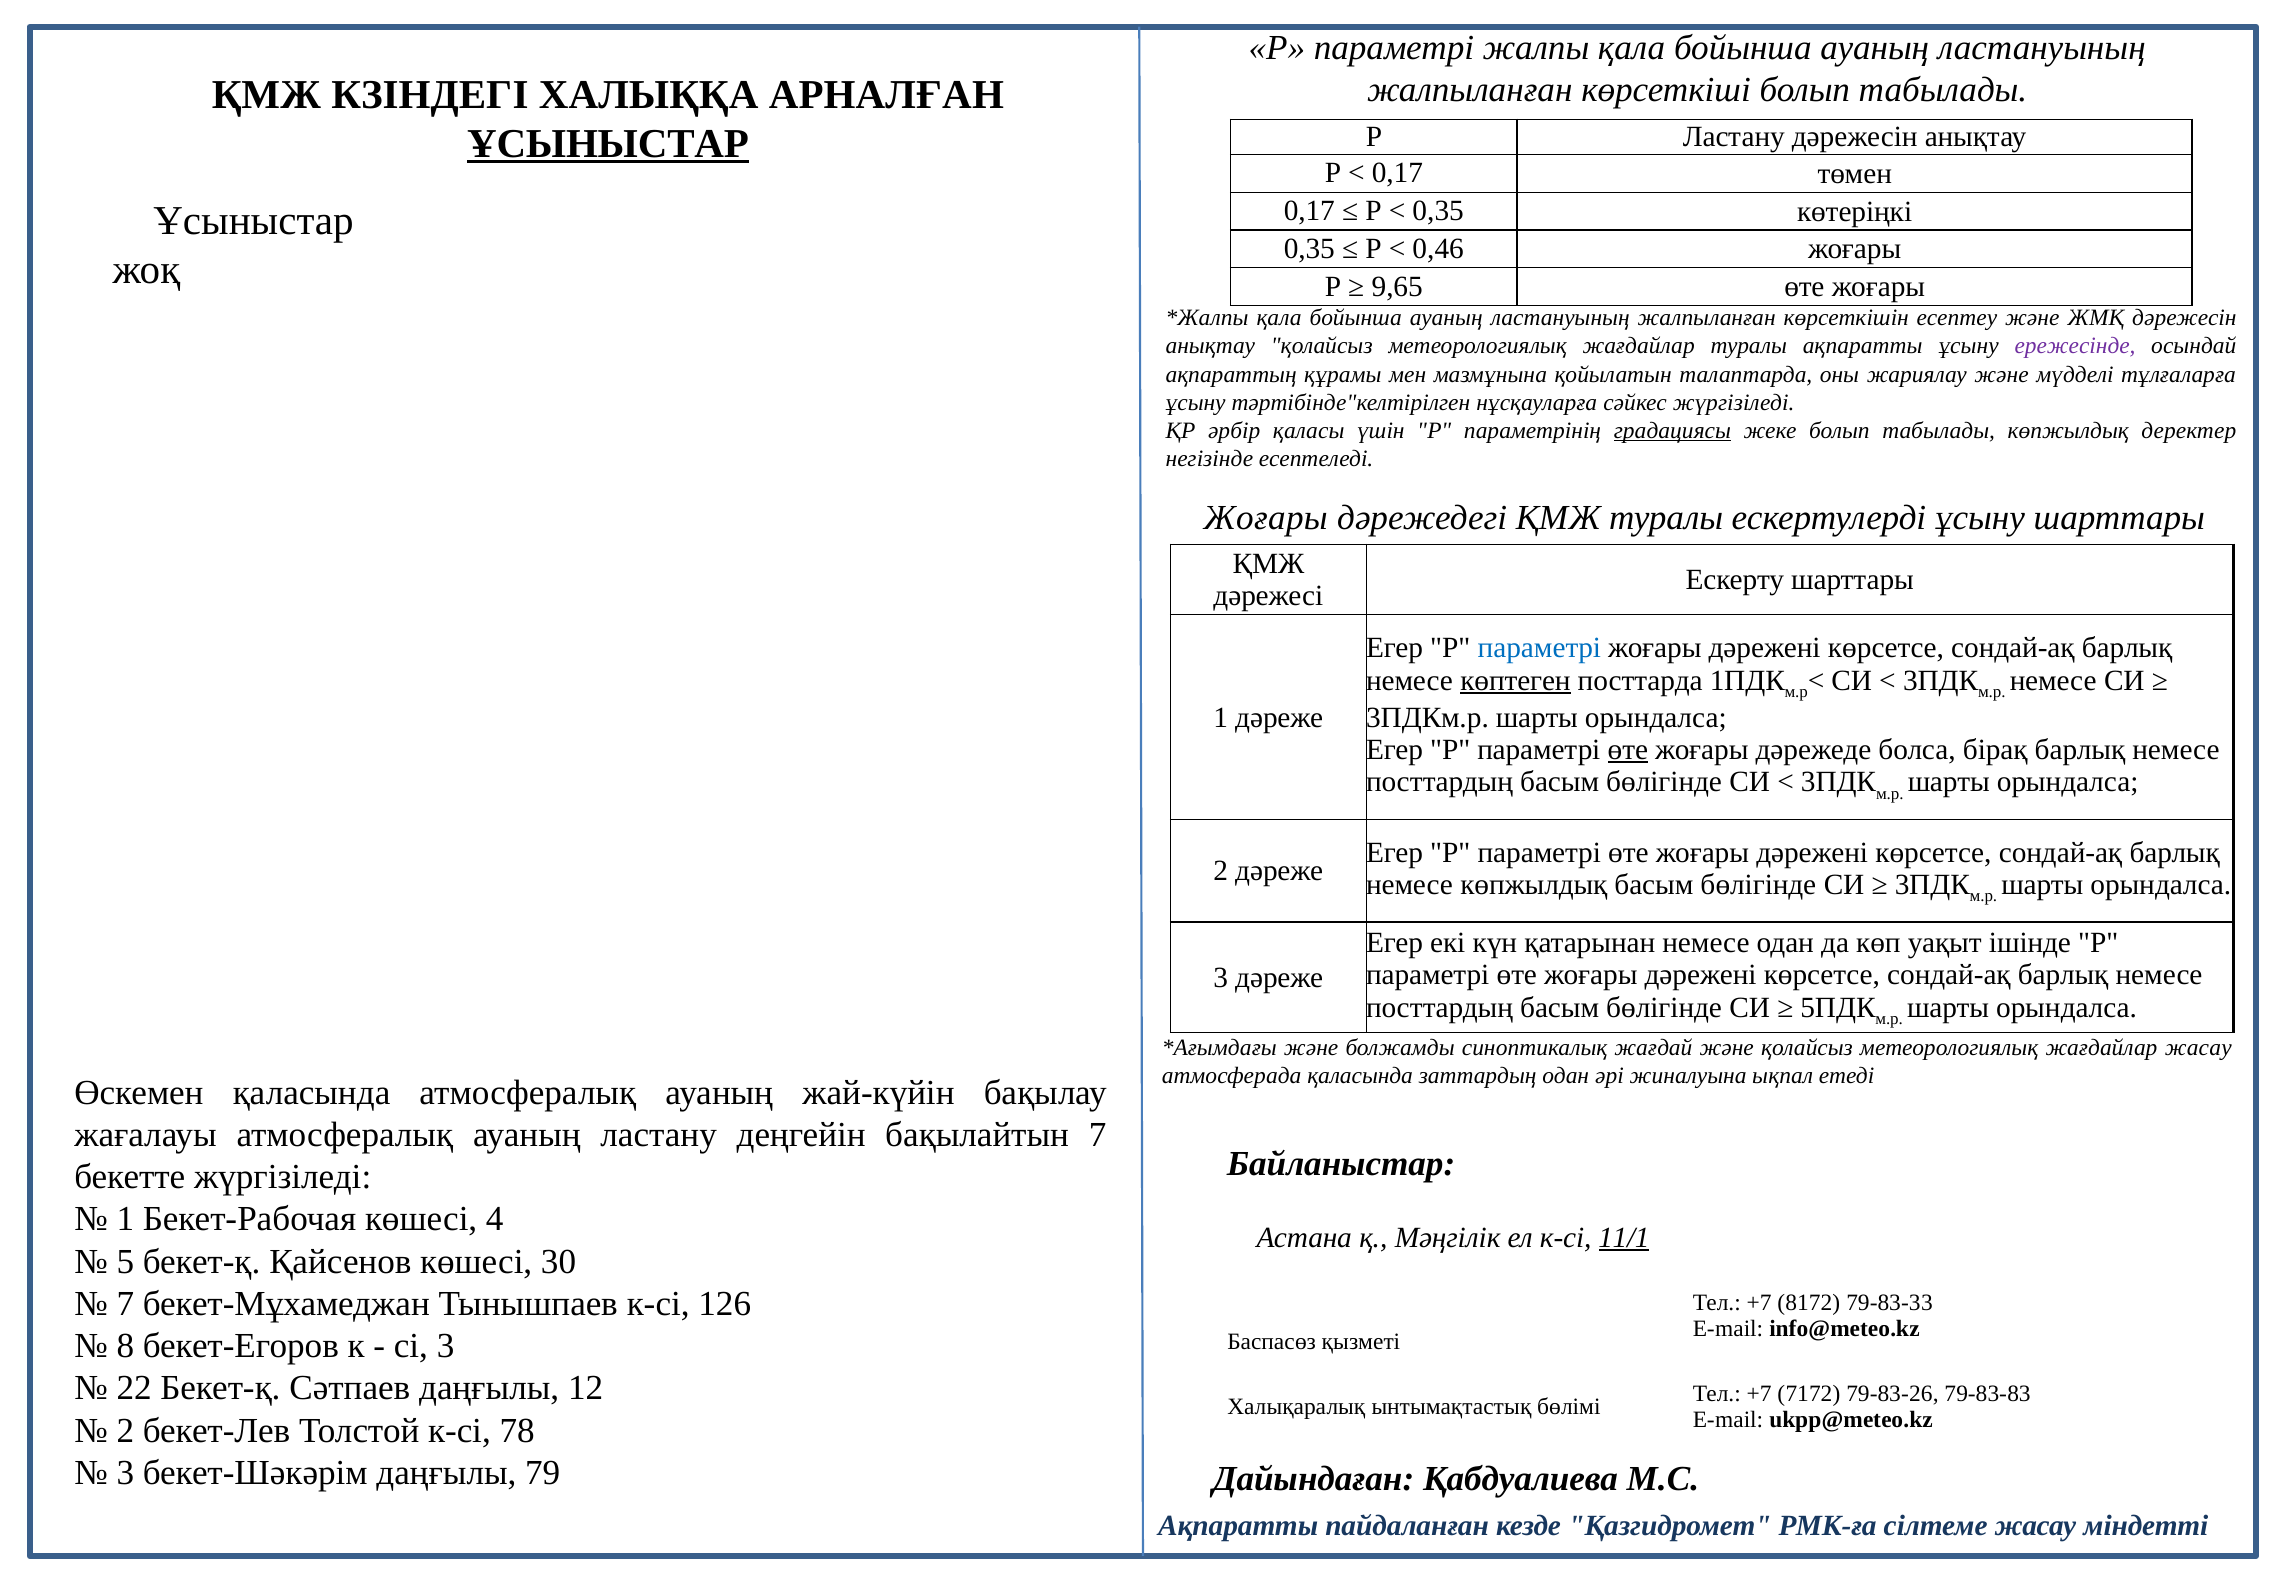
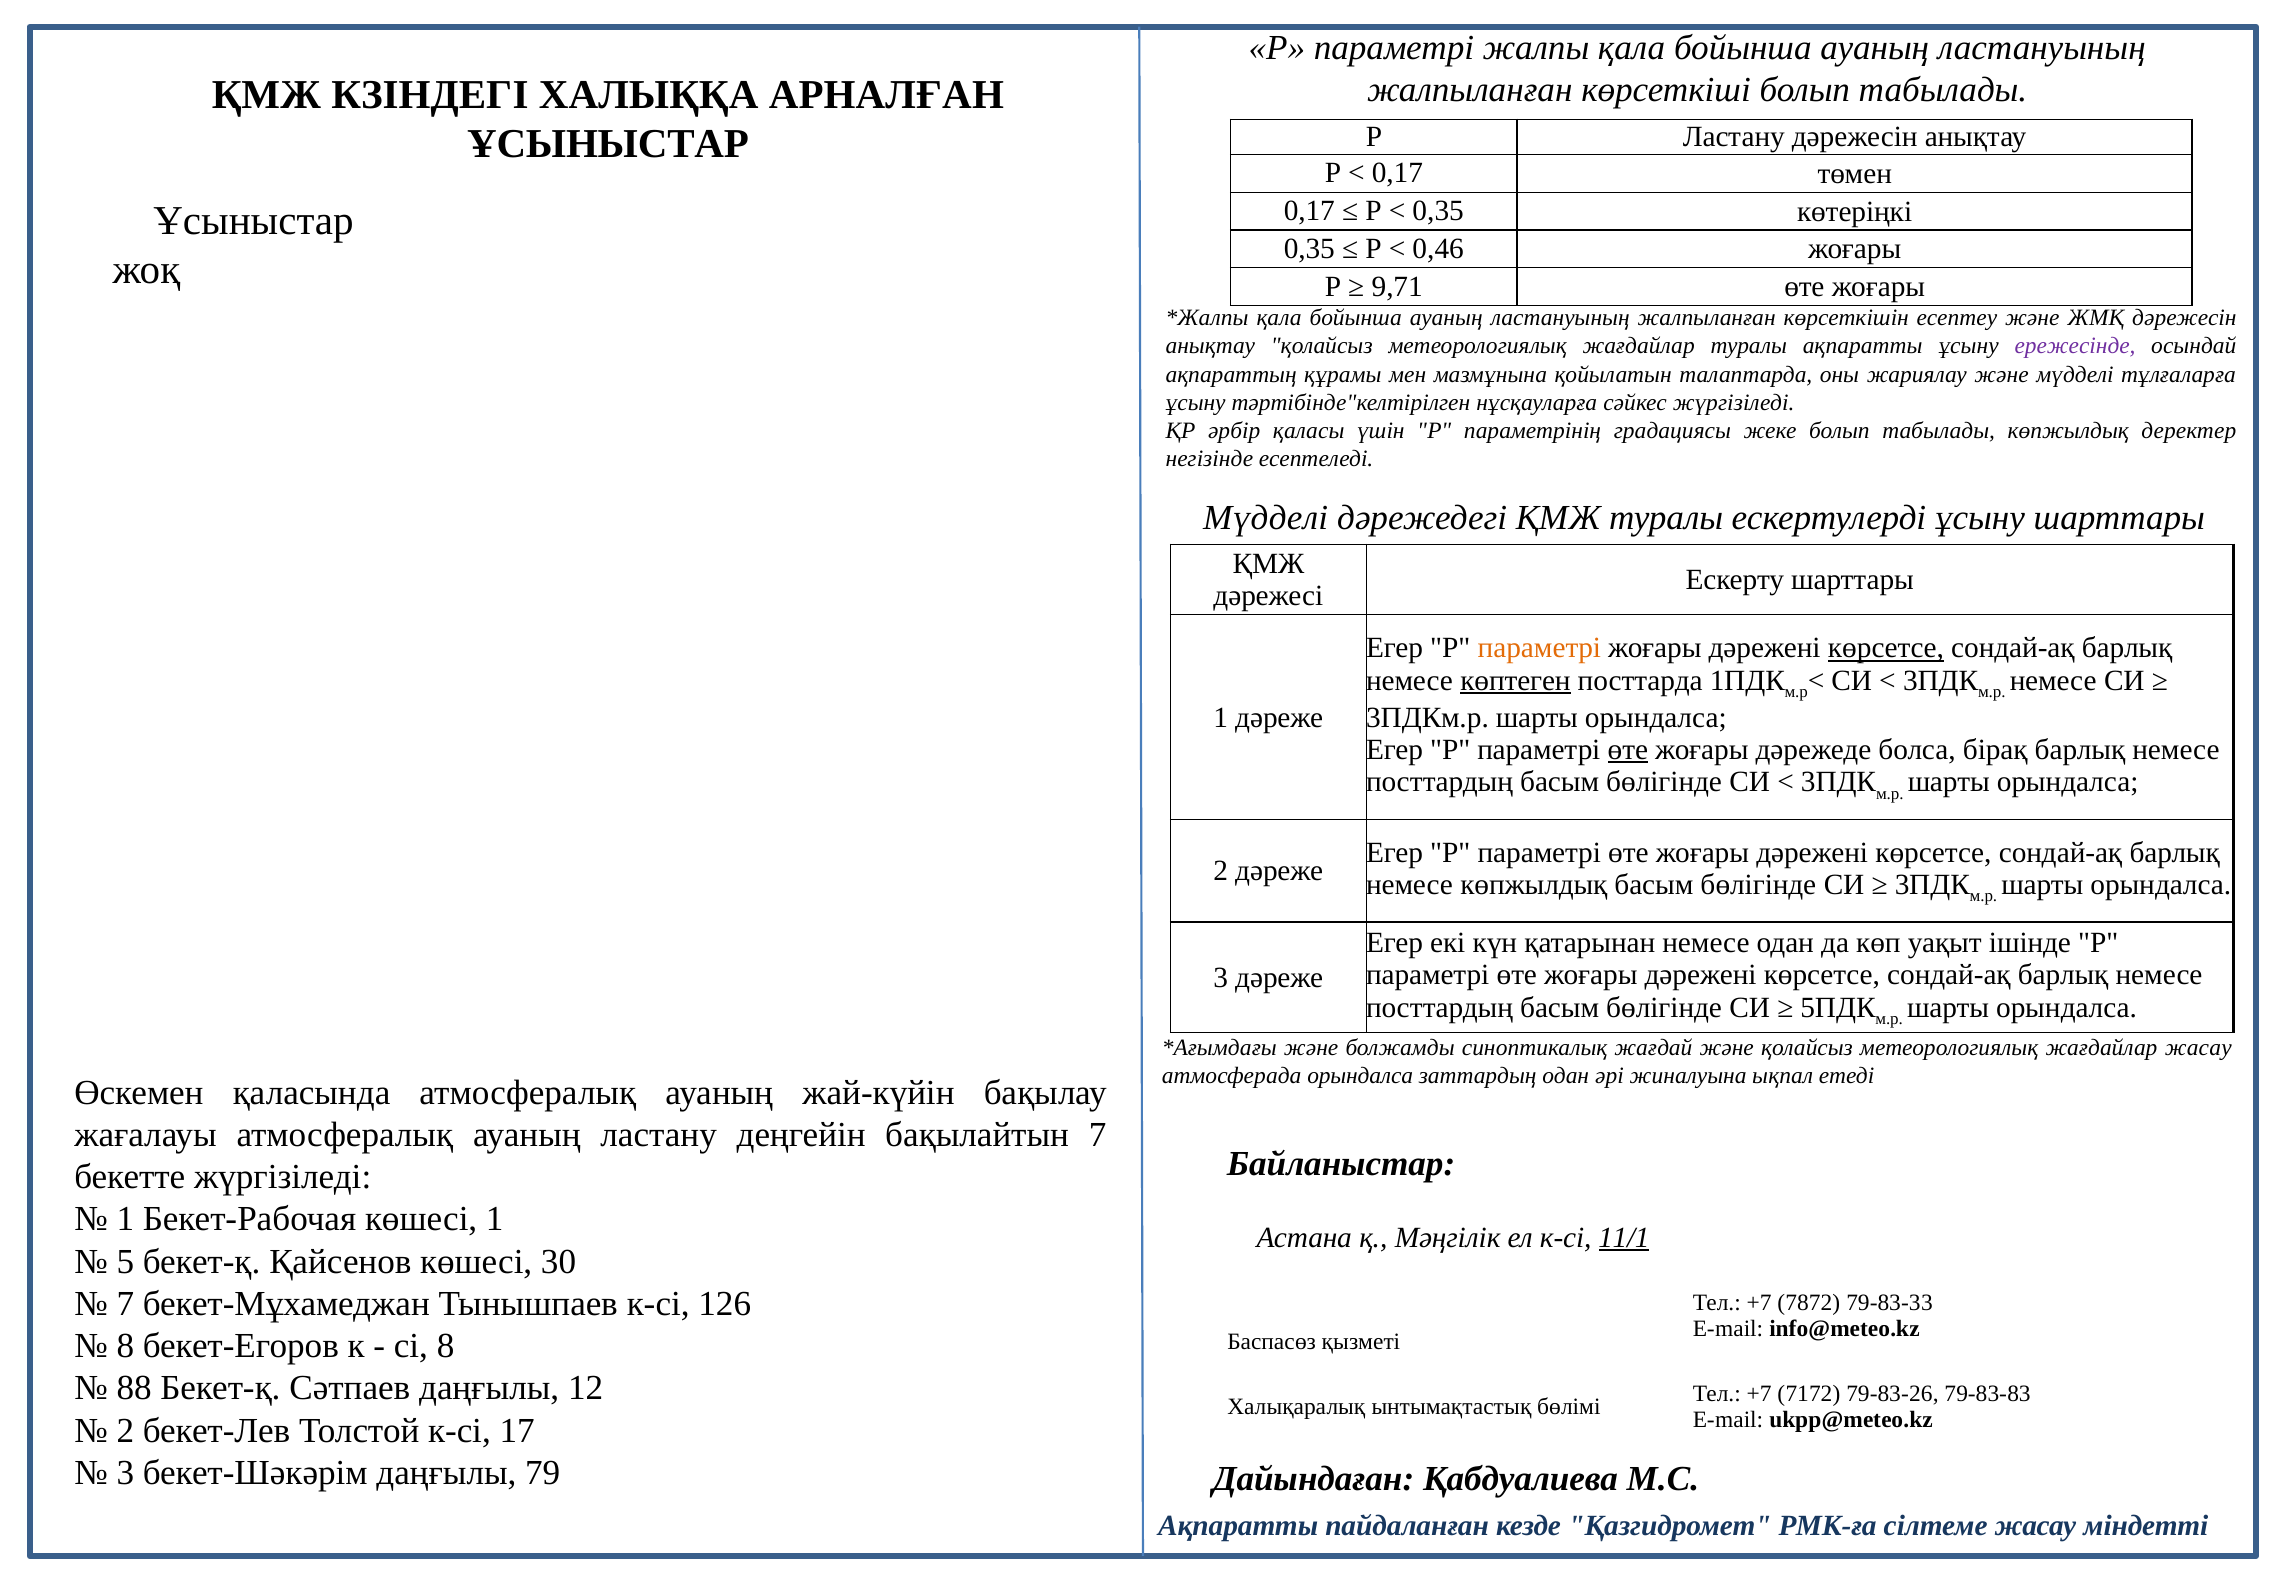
ҰСЫНЫСТАР underline: present -> none (608, 144)
9,65: 9,65 -> 9,71 (1397, 286)
градациясы underline: present -> none (1672, 430)
Жоғары: Жоғары -> Мүдделі (1266, 517)
параметрі colour: blue -> orange (1539, 648)
көрсетсе underline: none -> present (1886, 648)
атмосферада қаласында: қаласында -> орындалса (1360, 1075)
көшесі 4: 4 -> 1 (495, 1219)
8172: 8172 -> 7872 (1809, 1302)
сі 3: 3 -> 8 (446, 1346)
22: 22 -> 88 (134, 1388)
78: 78 -> 17 (517, 1430)
